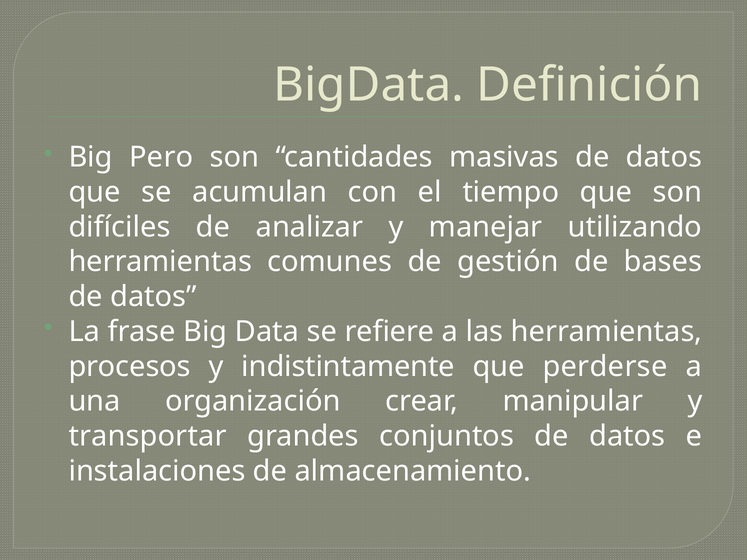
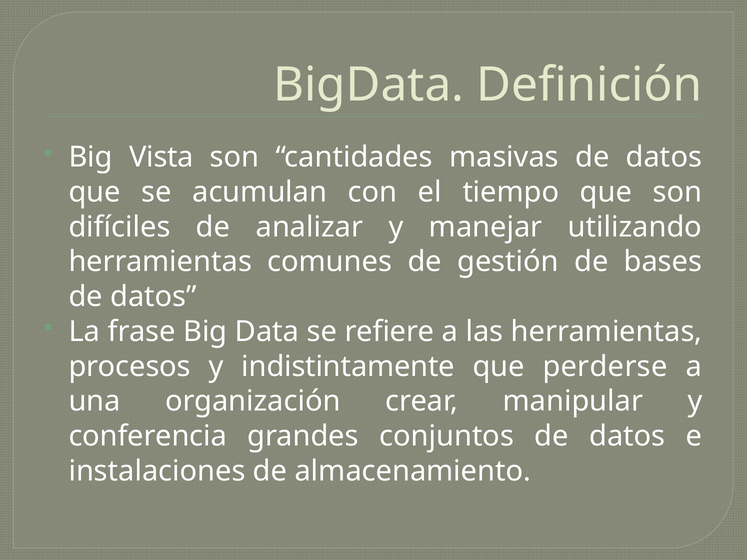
Pero: Pero -> Vista (161, 157)
transportar: transportar -> conferencia (148, 436)
